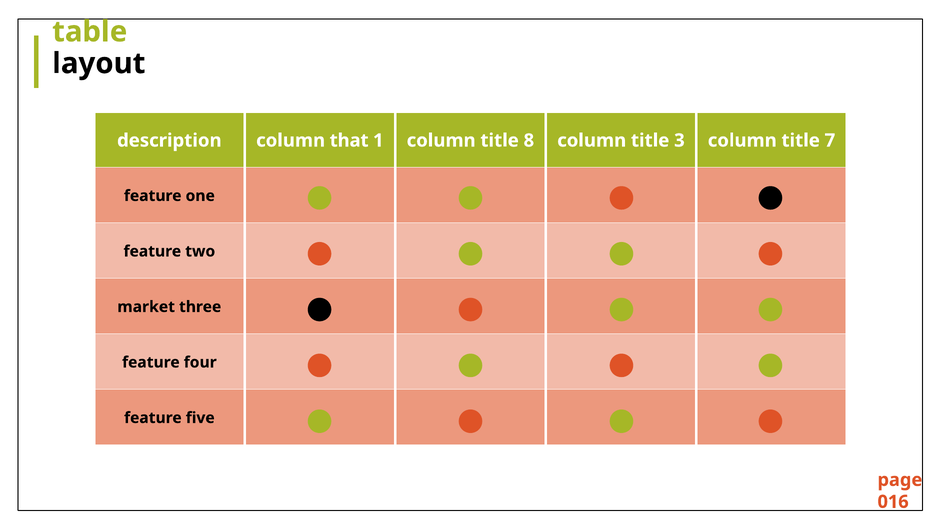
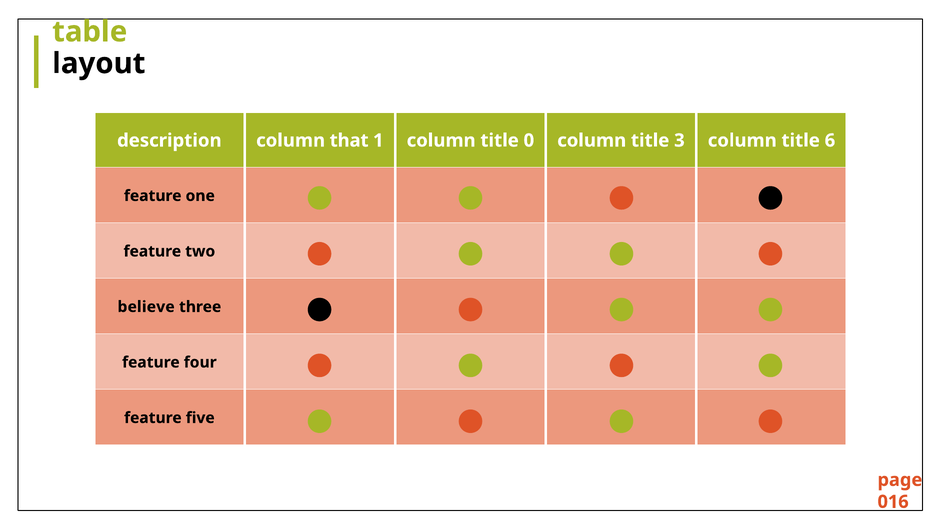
8: 8 -> 0 (529, 141)
7: 7 -> 6 (830, 141)
market: market -> believe (146, 307)
